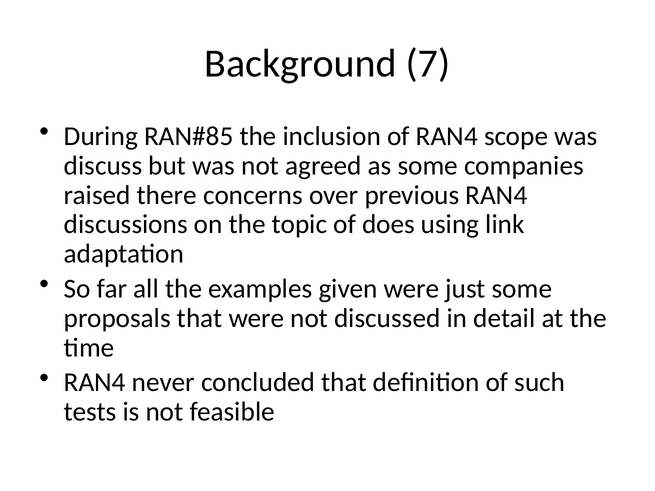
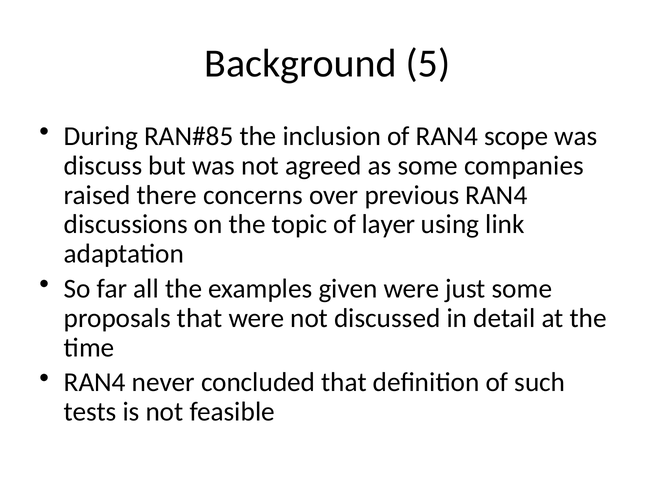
7: 7 -> 5 (428, 63)
does: does -> layer (389, 225)
